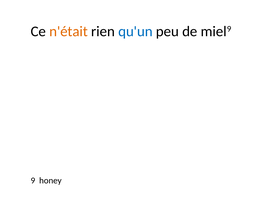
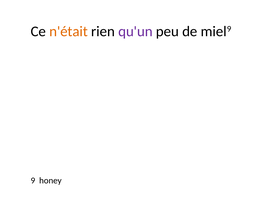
qu'un colour: blue -> purple (135, 31)
